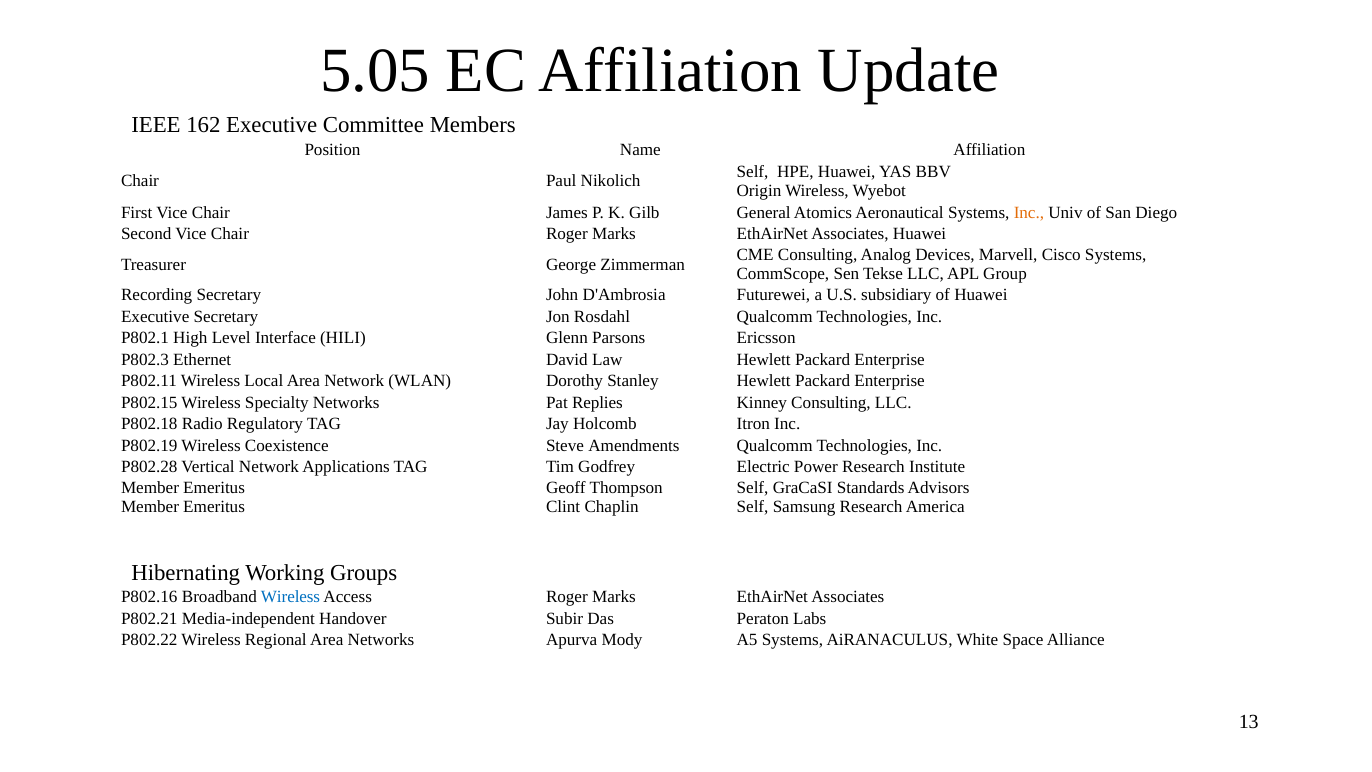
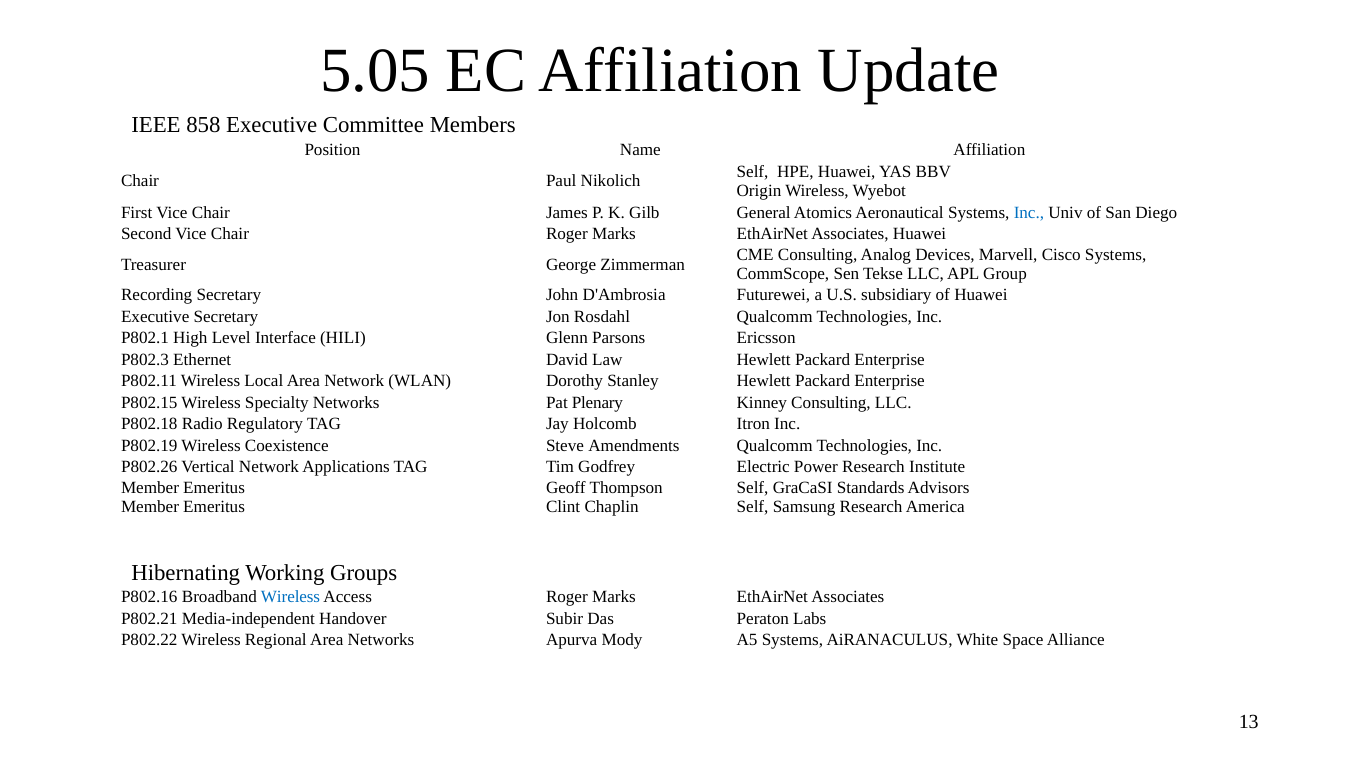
162: 162 -> 858 (203, 125)
Inc colour: orange -> blue (1029, 213)
Replies: Replies -> Plenary (597, 402)
P802.28: P802.28 -> P802.26 (149, 467)
